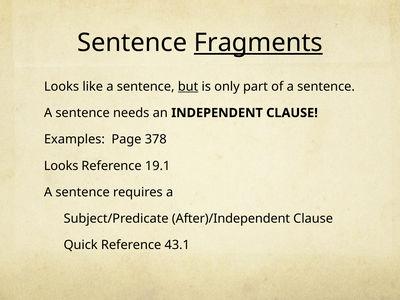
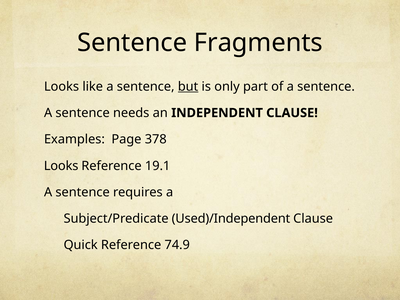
Fragments underline: present -> none (258, 43)
After)/Independent: After)/Independent -> Used)/Independent (231, 219)
43.1: 43.1 -> 74.9 (177, 245)
